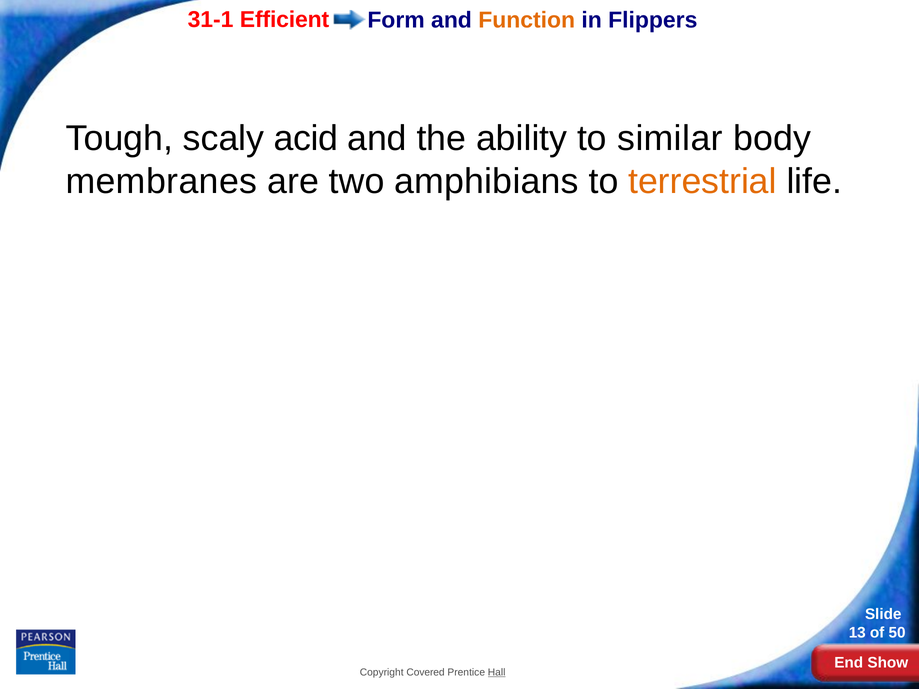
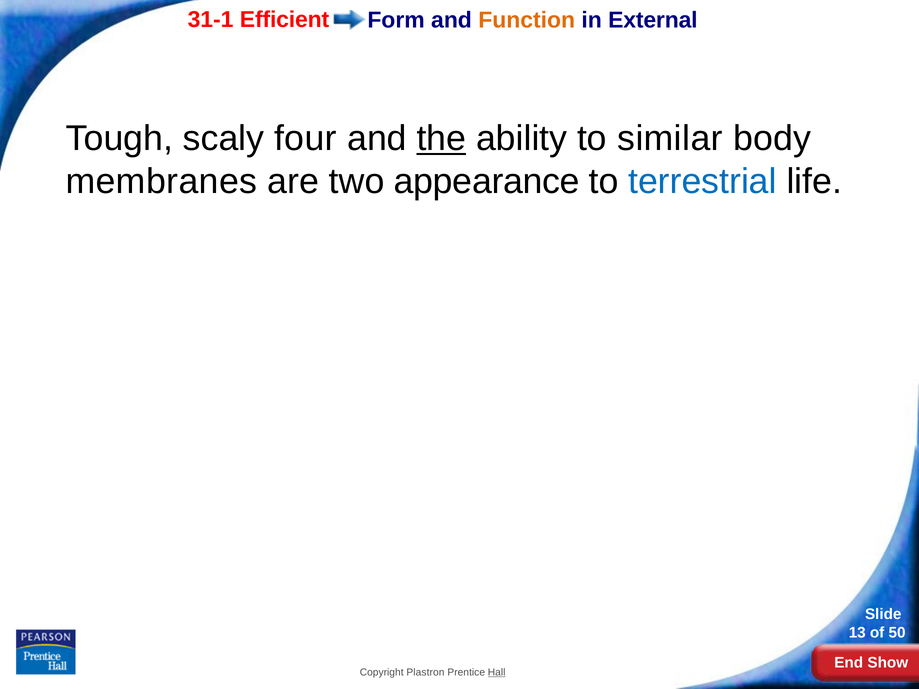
Flippers: Flippers -> External (653, 20)
acid: acid -> four (305, 139)
the underline: none -> present (441, 139)
amphibians: amphibians -> appearance (487, 182)
terrestrial colour: orange -> blue (702, 182)
Covered: Covered -> Plastron (425, 673)
